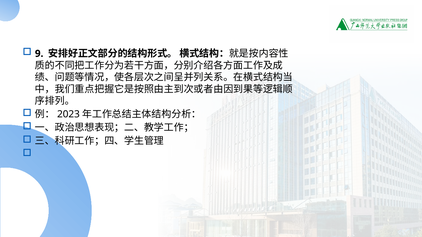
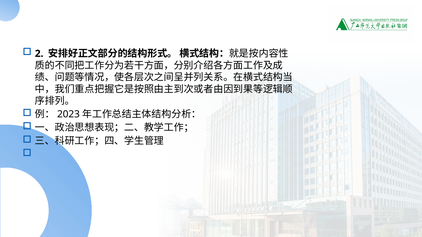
9: 9 -> 2 (39, 54)
